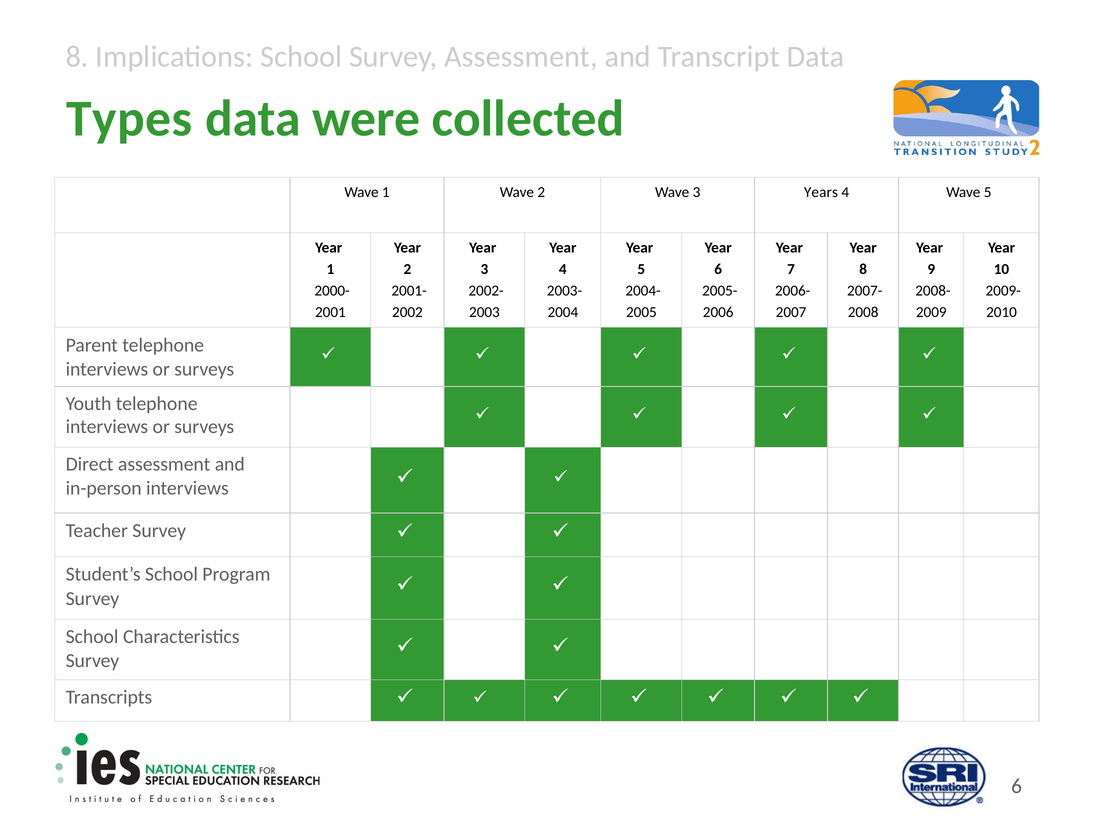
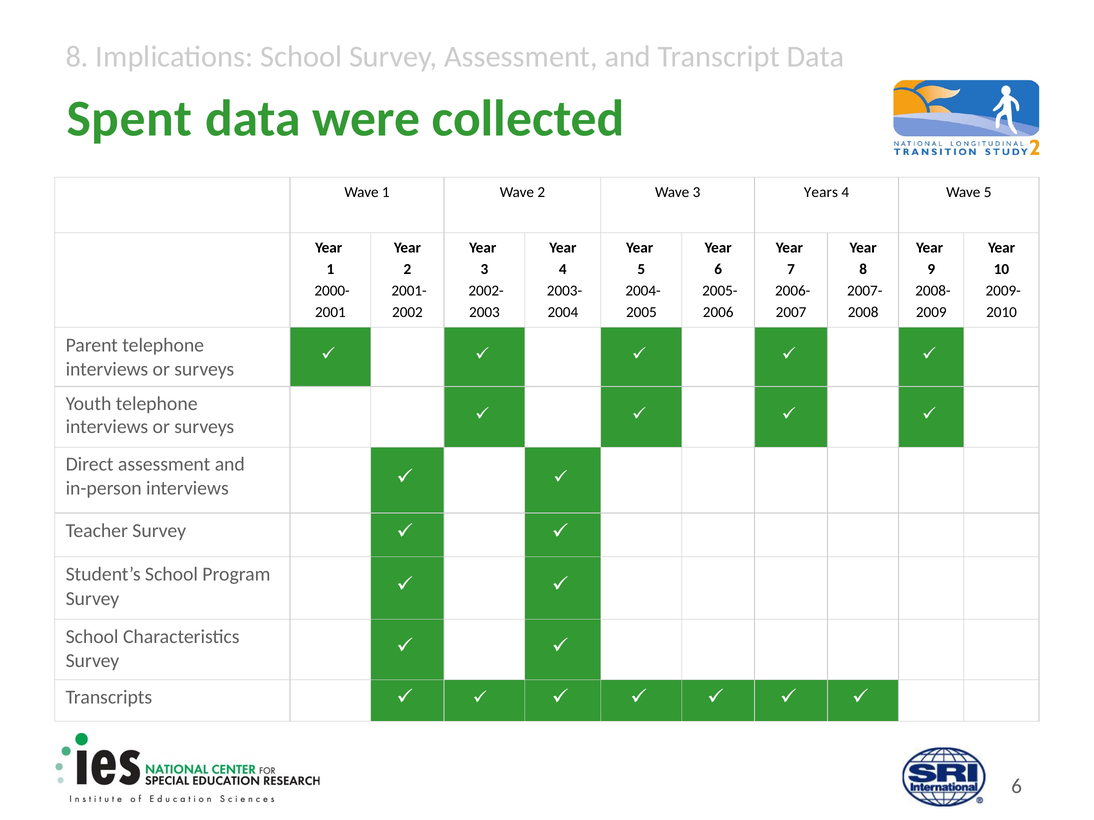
Types: Types -> Spent (129, 119)
